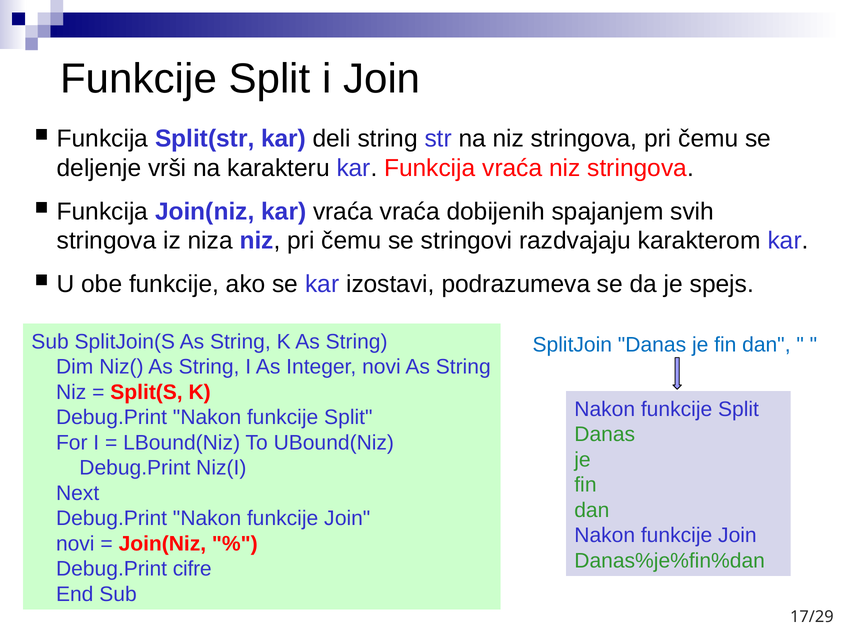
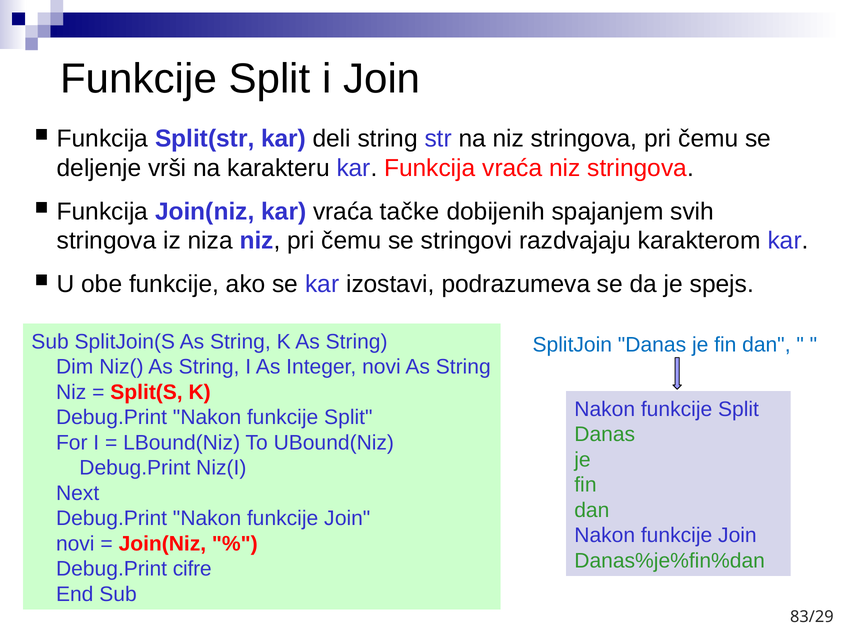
vraća vraća: vraća -> tačke (410, 212)
17/29: 17/29 -> 83/29 (812, 617)
